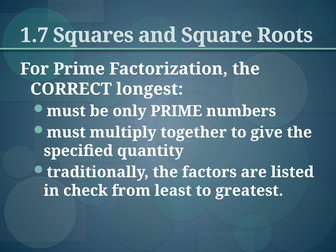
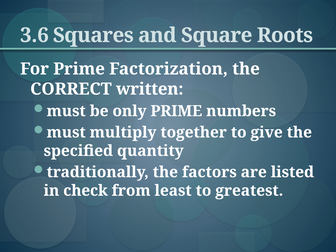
1.7: 1.7 -> 3.6 (34, 35)
longest: longest -> written (150, 89)
